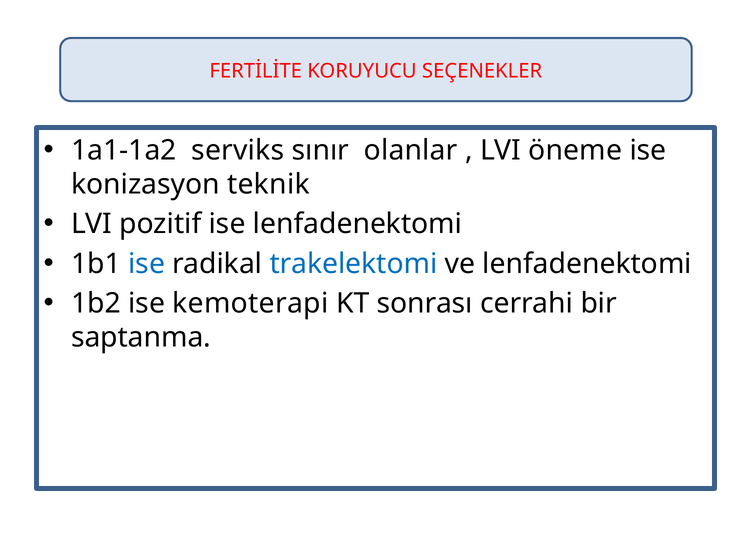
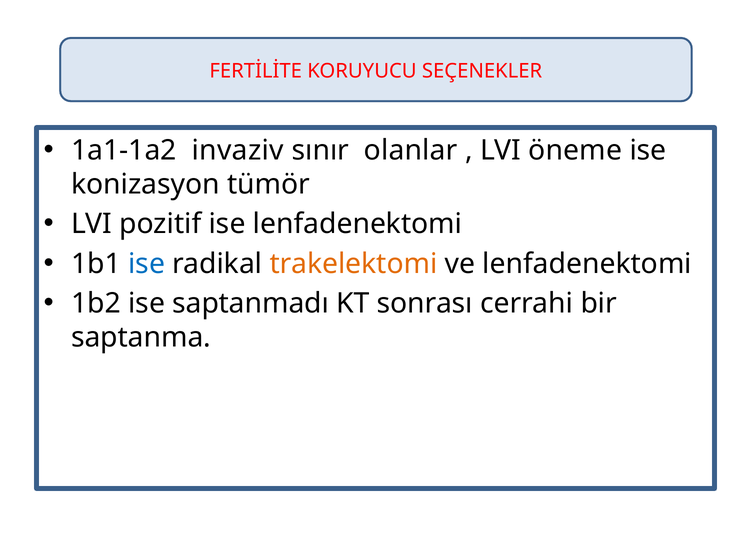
serviks: serviks -> invaziv (238, 150)
teknik: teknik -> tümör (269, 184)
trakelektomi colour: blue -> orange (354, 264)
kemoterapi: kemoterapi -> saptanmadı (251, 303)
